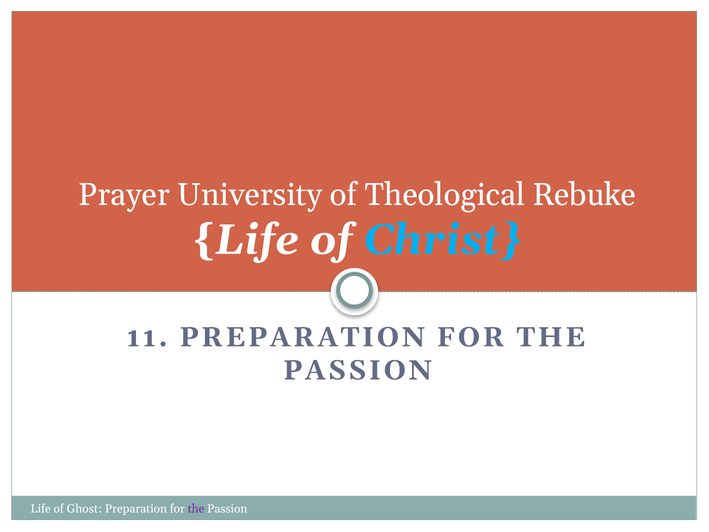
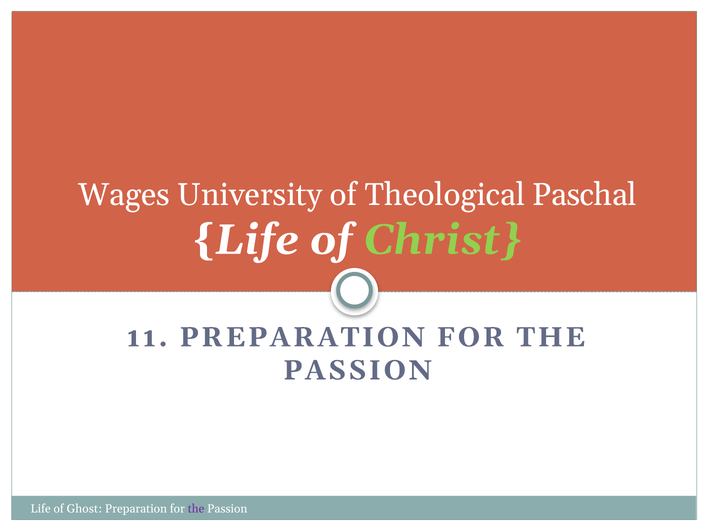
Prayer: Prayer -> Wages (124, 195)
Rebuke: Rebuke -> Paschal (584, 195)
Christ colour: light blue -> light green (442, 240)
